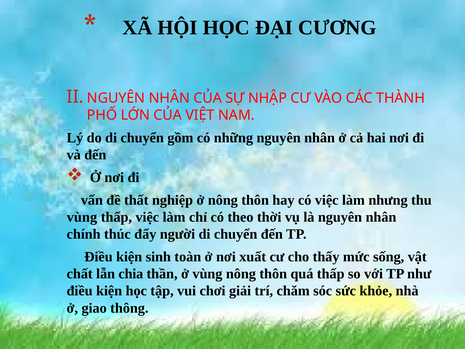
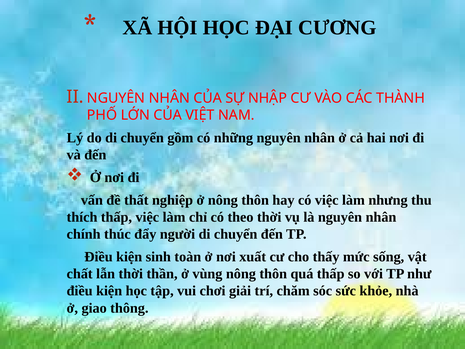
vùng: vùng -> thích (82, 217)
lẫn chia: chia -> thời (131, 274)
